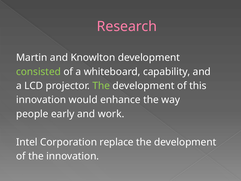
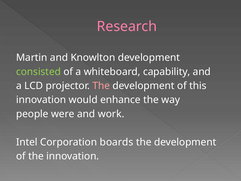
The colour: light green -> pink (101, 86)
early: early -> were (63, 114)
replace: replace -> boards (117, 142)
